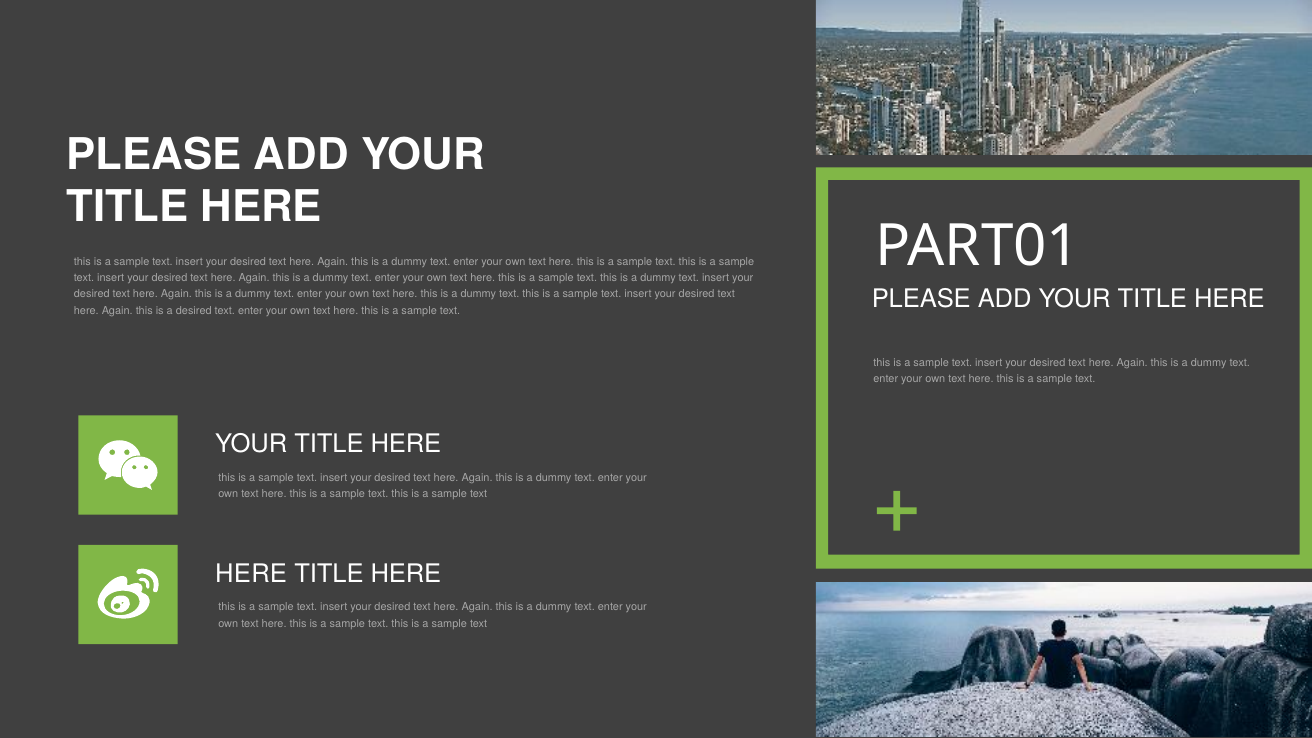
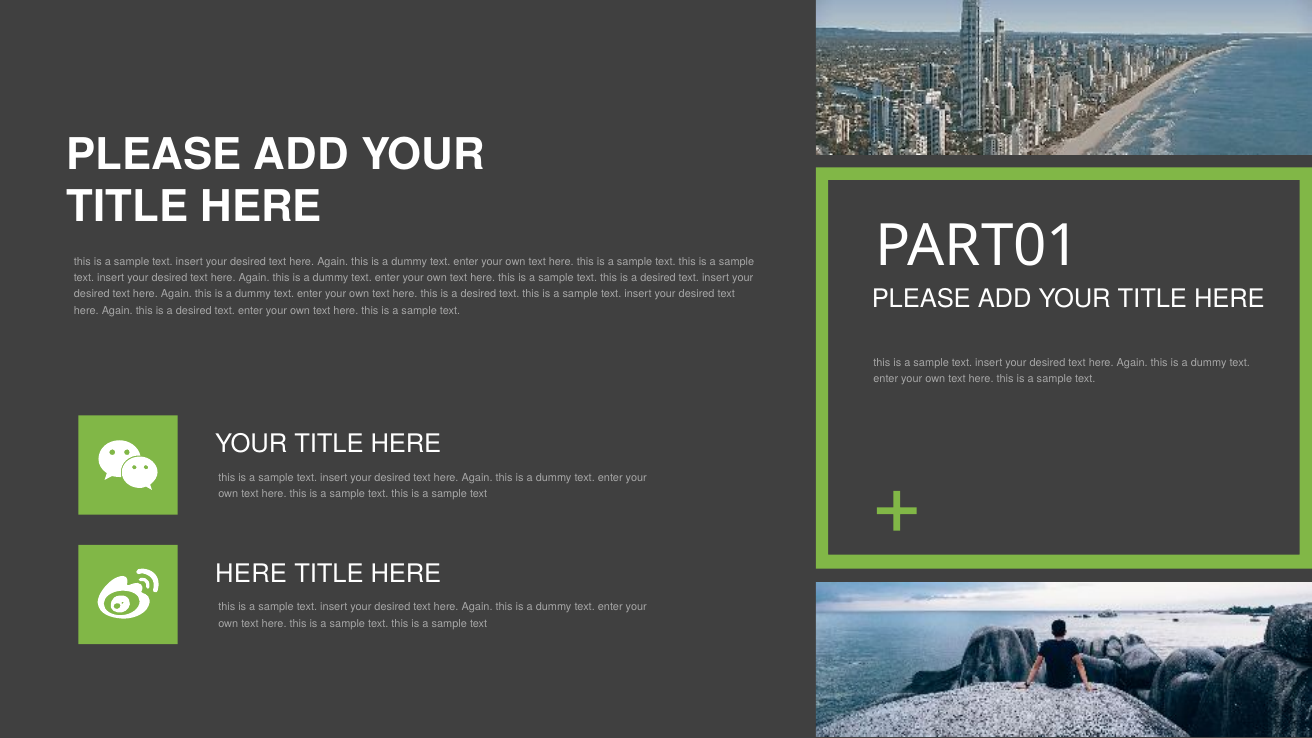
dummy: dummy -> desired (658, 278)
dummy: dummy -> desired (478, 294)
